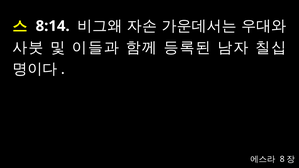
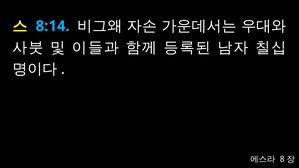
8:14 colour: white -> light blue (53, 26)
